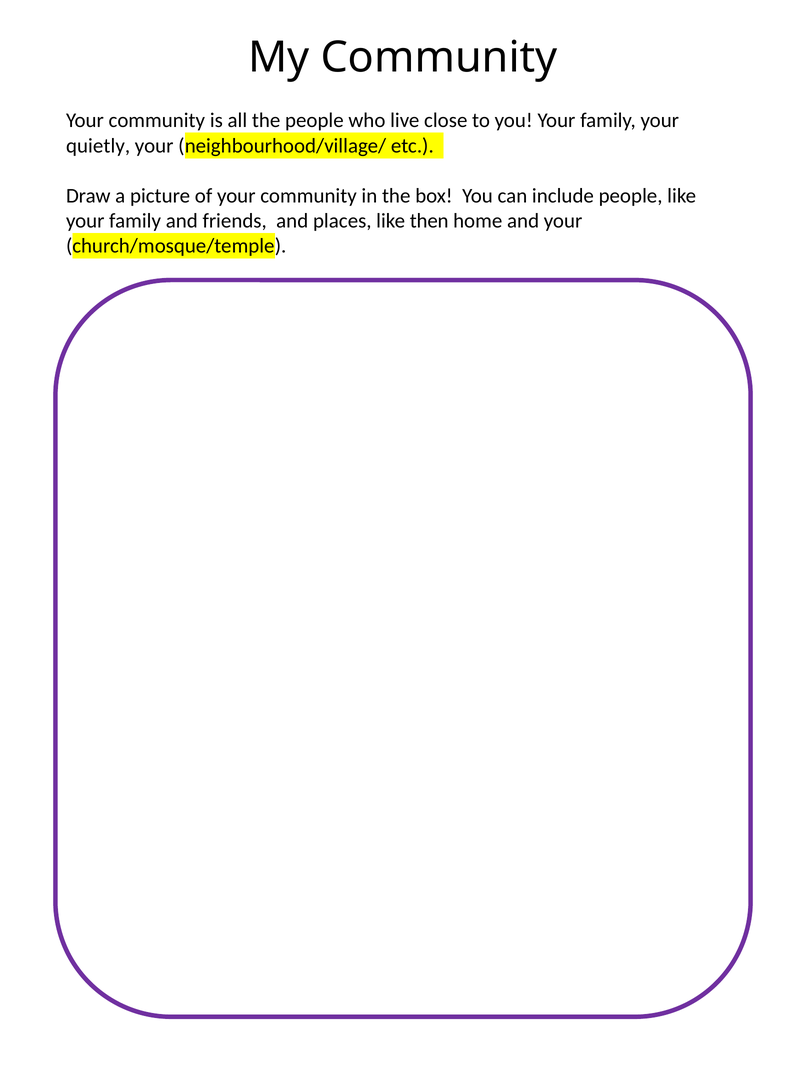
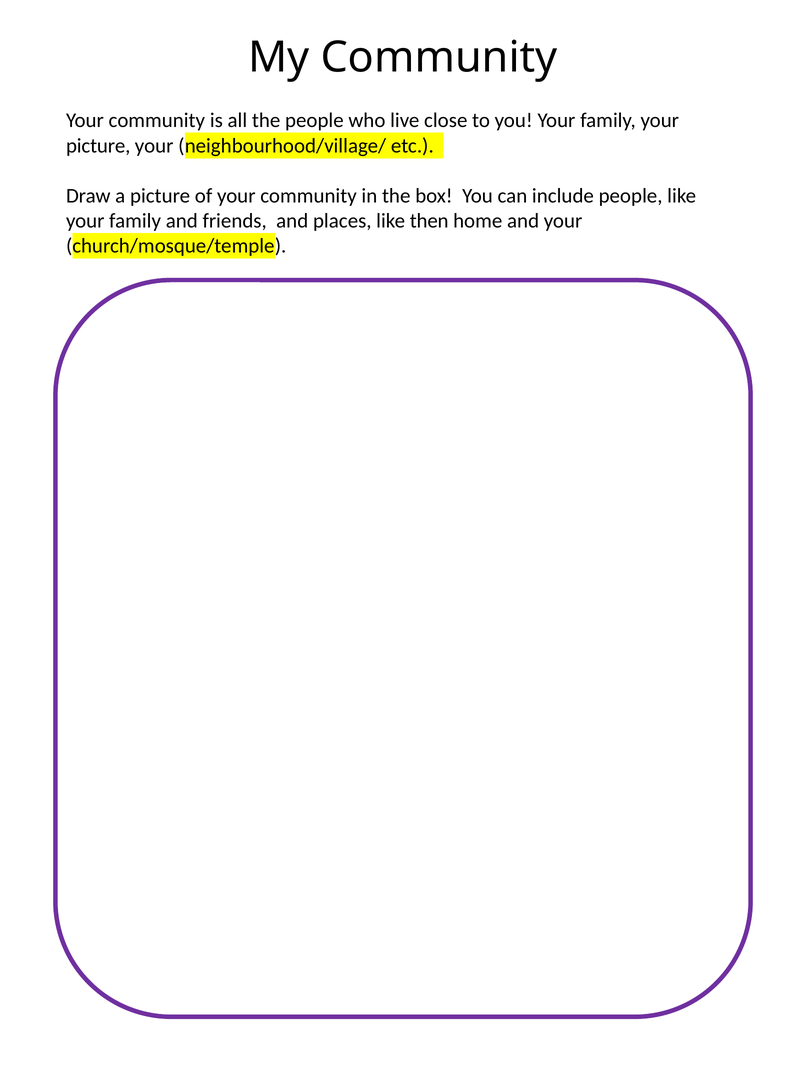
quietly: quietly -> picture (98, 146)
